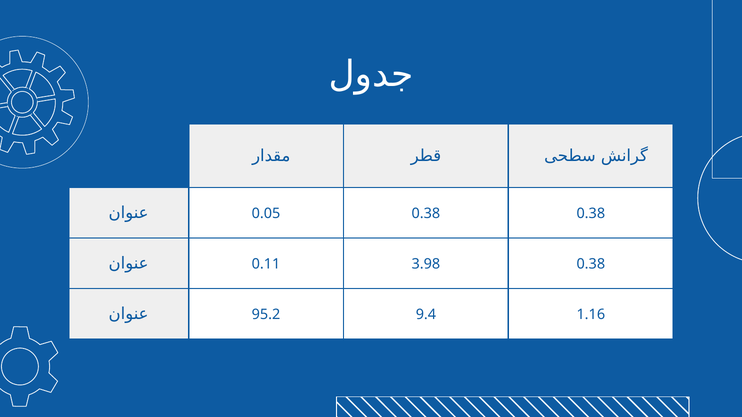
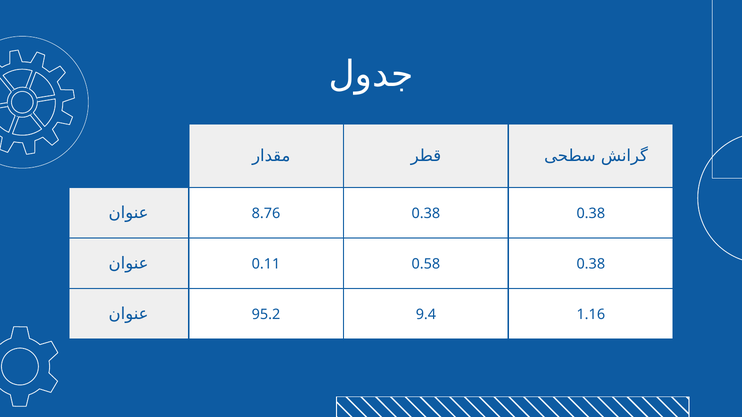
0.05: 0.05 -> 8.76 (266, 214)
3.98: 3.98 -> 0.58 (426, 264)
